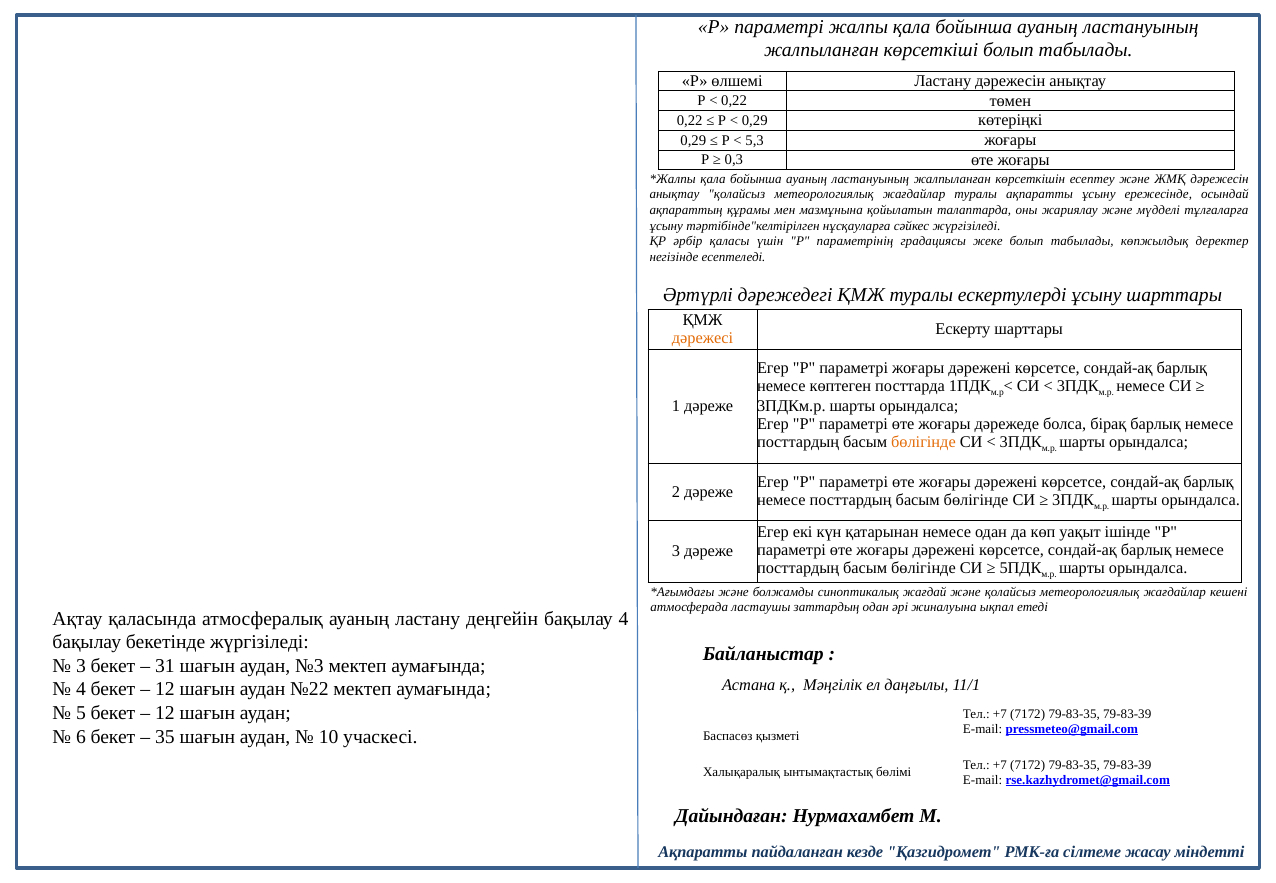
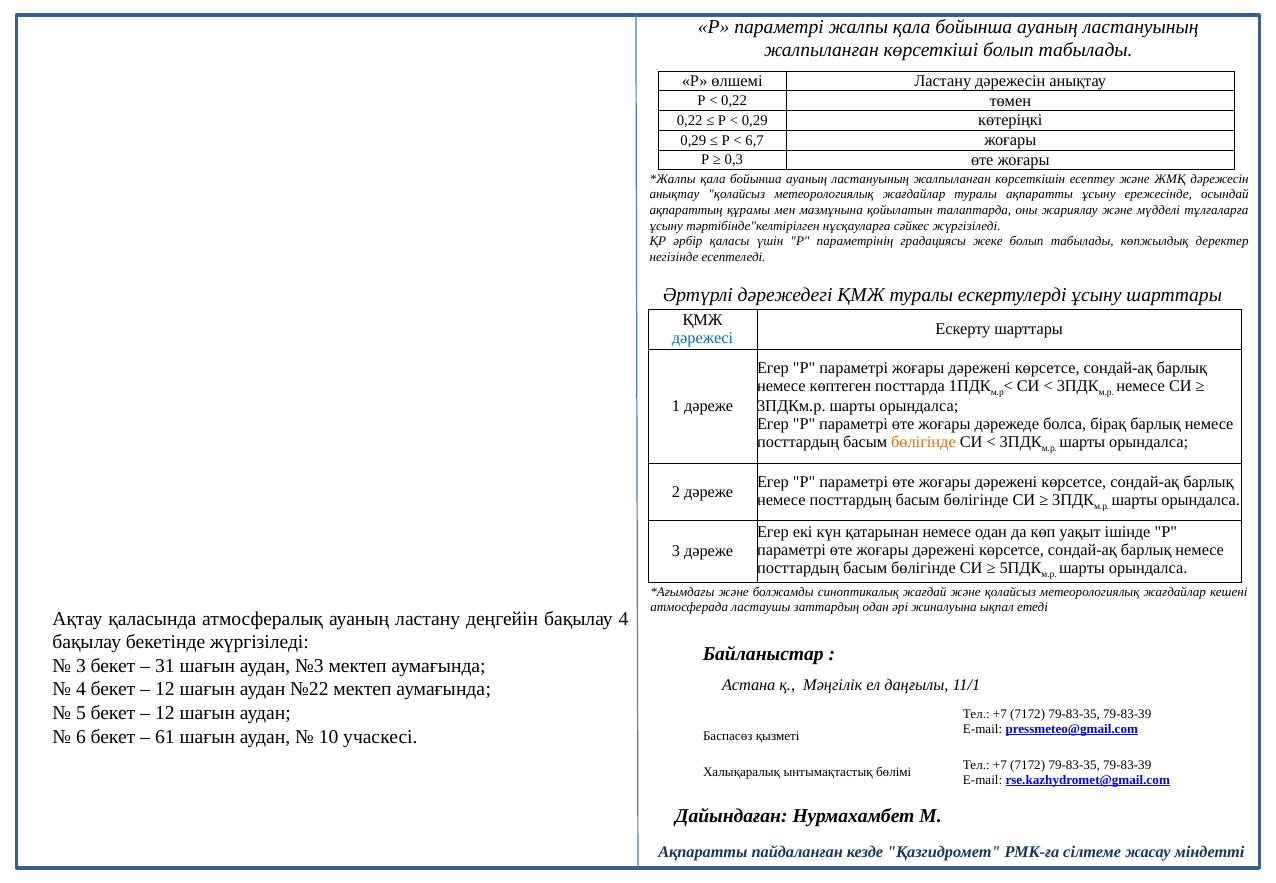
5,3: 5,3 -> 6,7 (755, 140)
дәрежесі colour: orange -> blue (703, 339)
35: 35 -> 61 (165, 737)
